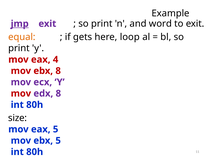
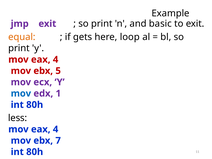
jmp underline: present -> none (20, 24)
word: word -> basic (160, 24)
ebx 8: 8 -> 5 (58, 71)
mov colour: red -> blue (21, 93)
edx 8: 8 -> 1 (58, 93)
size: size -> less (18, 118)
5: 5 -> 4 (56, 129)
ebx 5: 5 -> 7 (58, 141)
